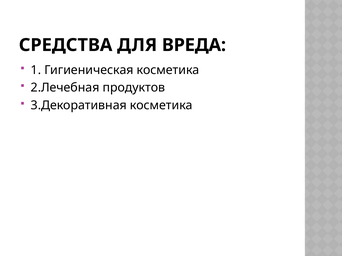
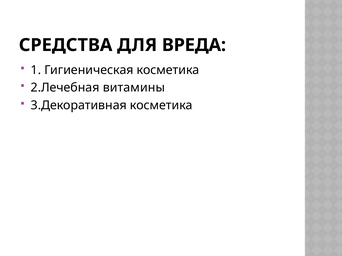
продуктов: продуктов -> витамины (134, 88)
